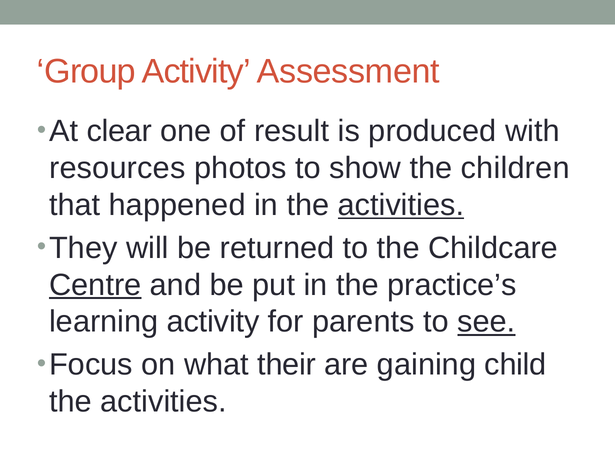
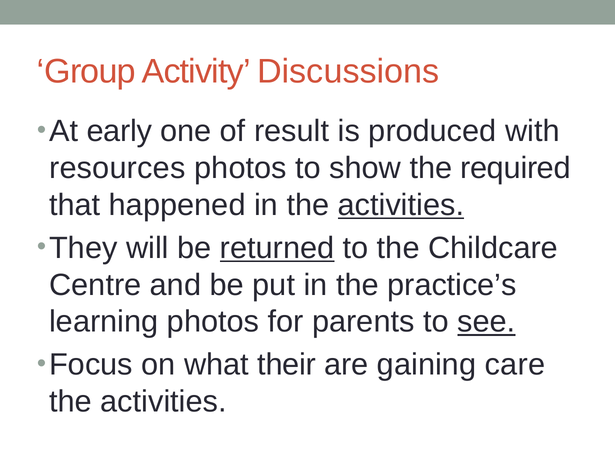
Assessment: Assessment -> Discussions (348, 72)
clear: clear -> early (119, 131)
children: children -> required (516, 168)
returned underline: none -> present (277, 248)
Centre underline: present -> none (95, 285)
learning activity: activity -> photos (213, 322)
child: child -> care (515, 365)
